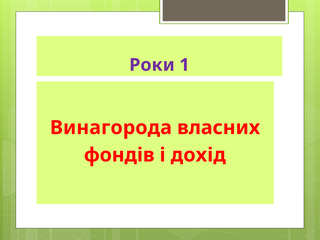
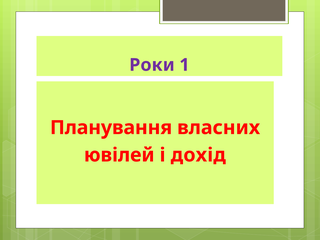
Винагорода: Винагорода -> Планування (111, 128)
фондів: фондів -> ювілей (119, 155)
